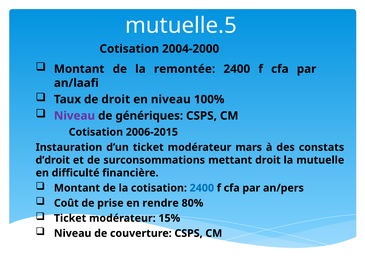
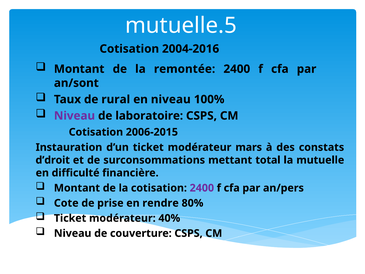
2004-2000: 2004-2000 -> 2004-2016 (191, 49)
an/laafi: an/laafi -> an/sont (76, 83)
de droit: droit -> rural (116, 99)
génériques: génériques -> laboratoire (149, 116)
mettant droit: droit -> total (268, 160)
2400 colour: blue -> purple (202, 188)
Coût: Coût -> Cote (66, 203)
15%: 15% -> 40% (169, 218)
